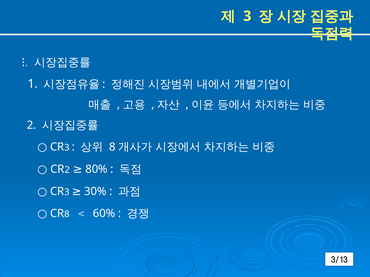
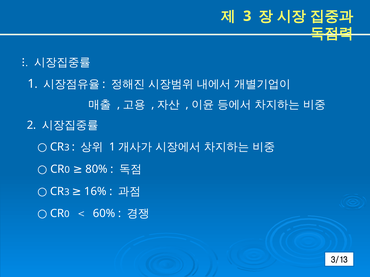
8: 8 -> 1 (112, 147)
2: 2 -> 0 (67, 170)
30%: 30% -> 16% (95, 192)
8: 8 -> 0 (67, 215)
